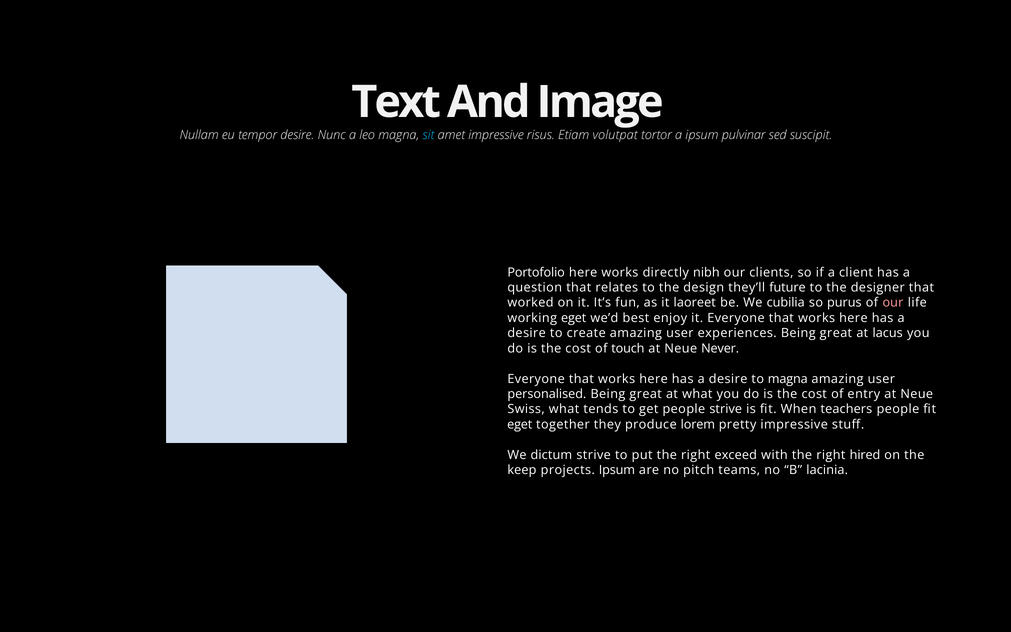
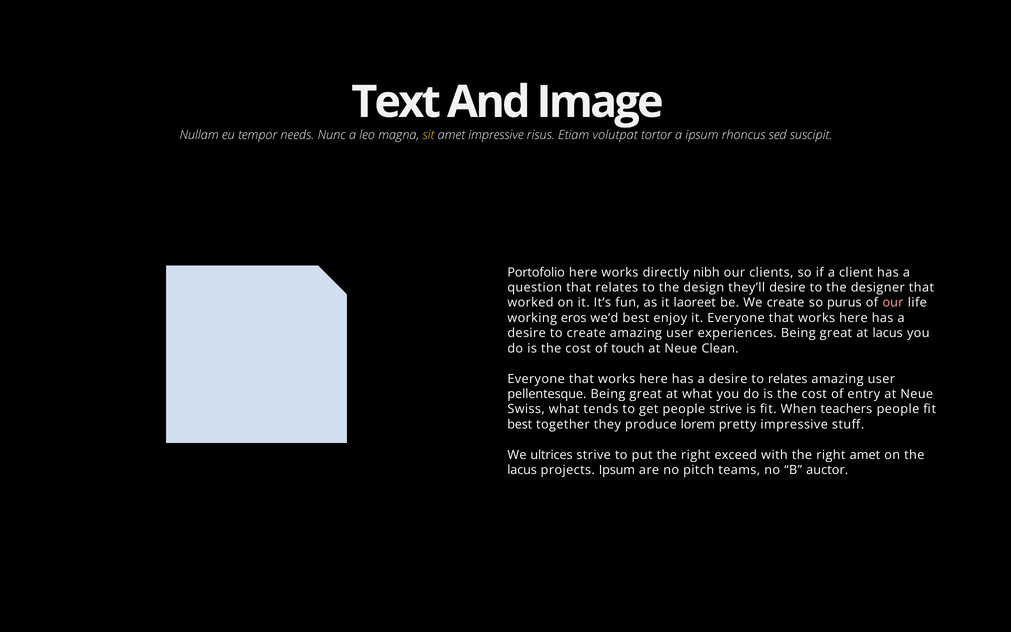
tempor desire: desire -> needs (297, 135)
sit colour: light blue -> yellow (428, 135)
pulvinar: pulvinar -> rhoncus (744, 135)
they’ll future: future -> desire (787, 288)
We cubilia: cubilia -> create (786, 303)
working eget: eget -> eros (574, 318)
Never: Never -> Clean (720, 348)
to magna: magna -> relates (788, 379)
personalised: personalised -> pellentesque (547, 394)
eget: eget -> best (520, 424)
dictum: dictum -> ultrices (551, 455)
right hired: hired -> amet (865, 455)
keep: keep -> lacus (522, 470)
lacinia: lacinia -> auctor (827, 470)
